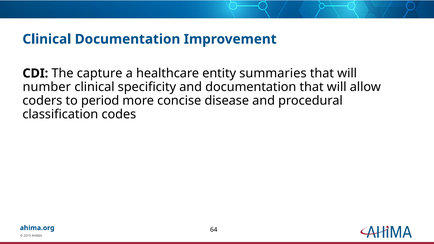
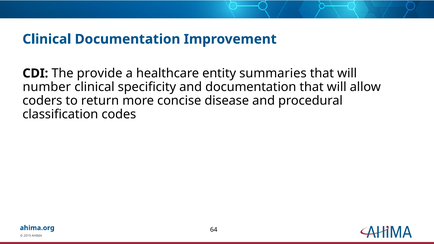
capture: capture -> provide (100, 73)
period: period -> return (100, 101)
